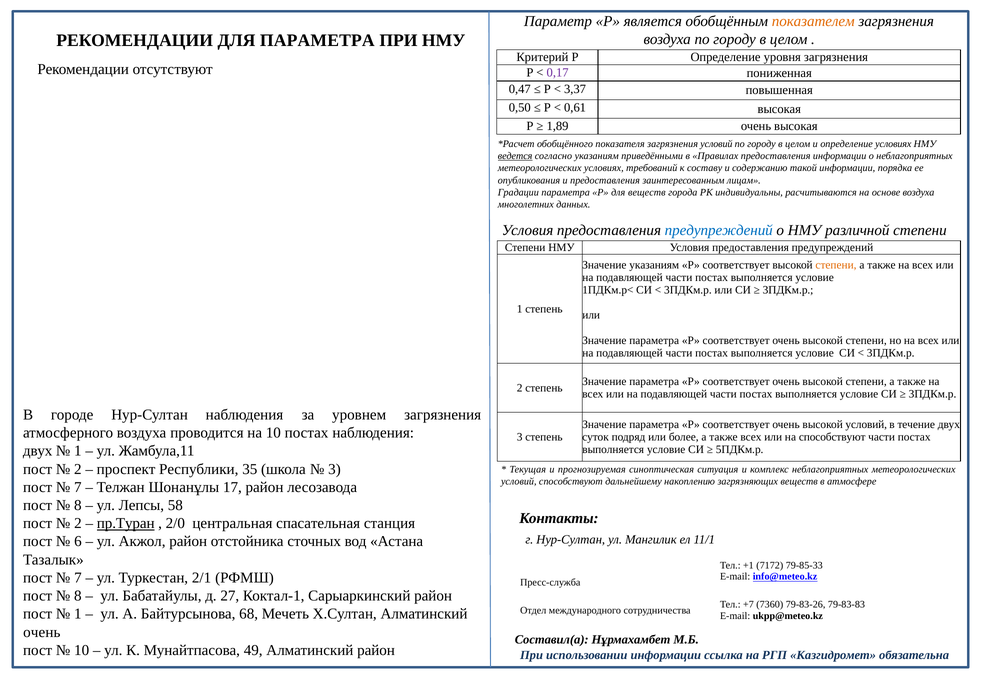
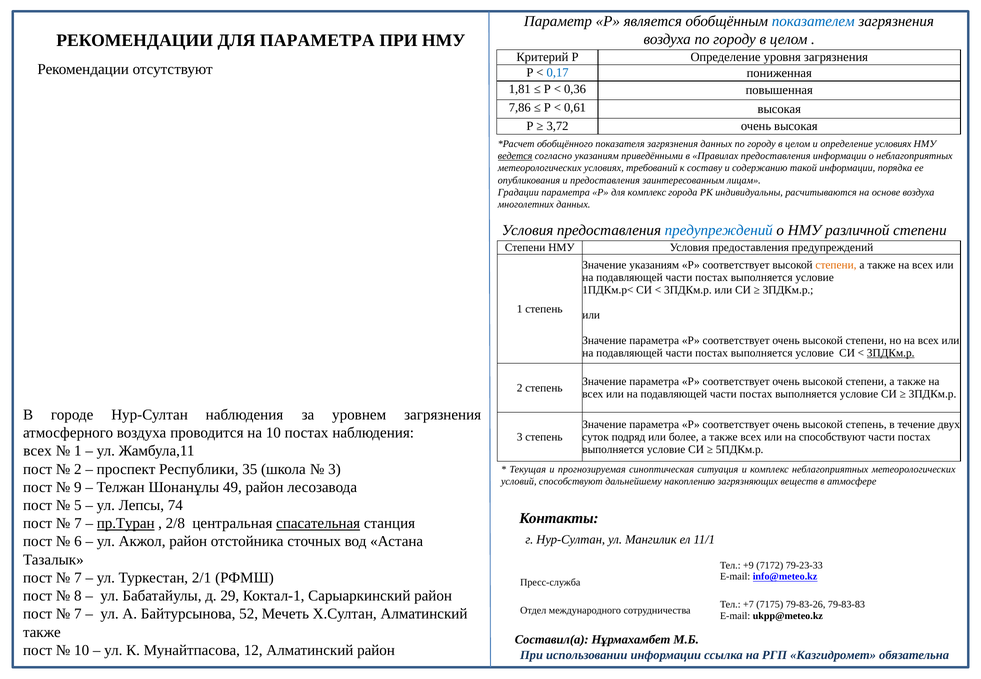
показателем colour: orange -> blue (813, 21)
0,17 colour: purple -> blue (558, 73)
0,47: 0,47 -> 1,81 (520, 89)
3,37: 3,37 -> 0,36 (575, 89)
0,50: 0,50 -> 7,86 (520, 108)
1,89: 1,89 -> 3,72 (557, 126)
загрязнения условий: условий -> данных (716, 144)
для веществ: веществ -> комплекс (647, 192)
3ПДКм.р underline: none -> present (891, 353)
высокой условий: условий -> степень (866, 425)
двух: двух -> всех (38, 451)
7: 7 -> 9 (78, 487)
17: 17 -> 49 (232, 487)
8: 8 -> 5 (78, 505)
58: 58 -> 74 (175, 505)
2: 2 -> 7 (78, 524)
2/0: 2/0 -> 2/8 (175, 524)
спасательная underline: none -> present (318, 524)
+1: +1 -> +9 (748, 566)
79-85-33: 79-85-33 -> 79-23-33 (804, 566)
27: 27 -> 29 (230, 596)
7360: 7360 -> 7175 (770, 605)
1: 1 -> 7 (78, 614)
68: 68 -> 52 (249, 614)
очень: очень -> также (42, 632)
49: 49 -> 12 (253, 650)
